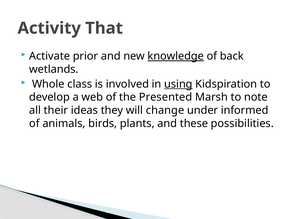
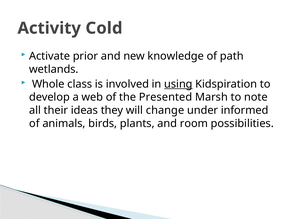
That: That -> Cold (104, 28)
knowledge underline: present -> none (176, 56)
back: back -> path (232, 56)
these: these -> room (194, 123)
